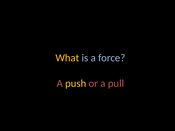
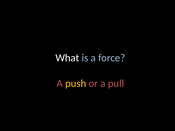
What colour: yellow -> white (67, 58)
